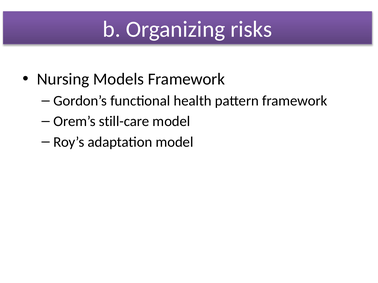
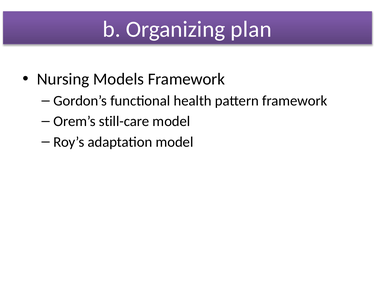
risks: risks -> plan (251, 29)
